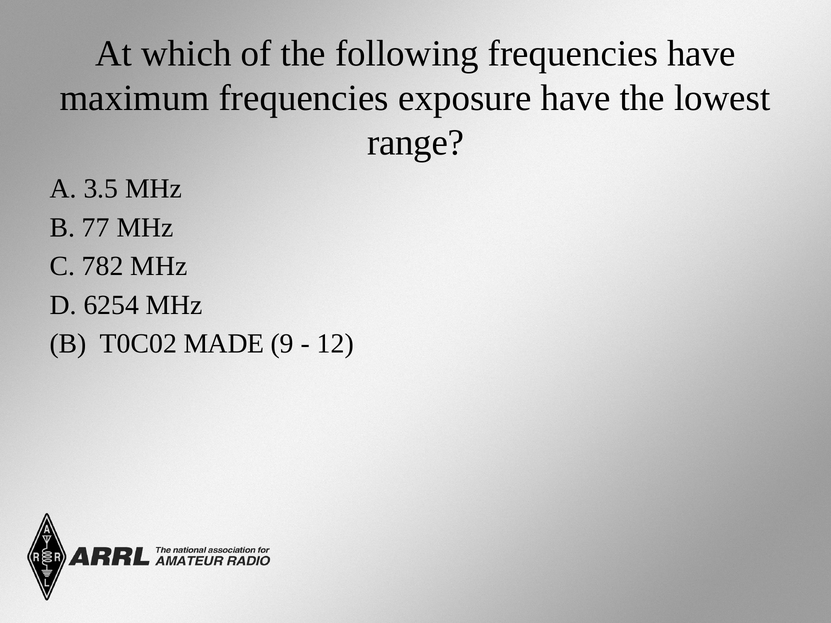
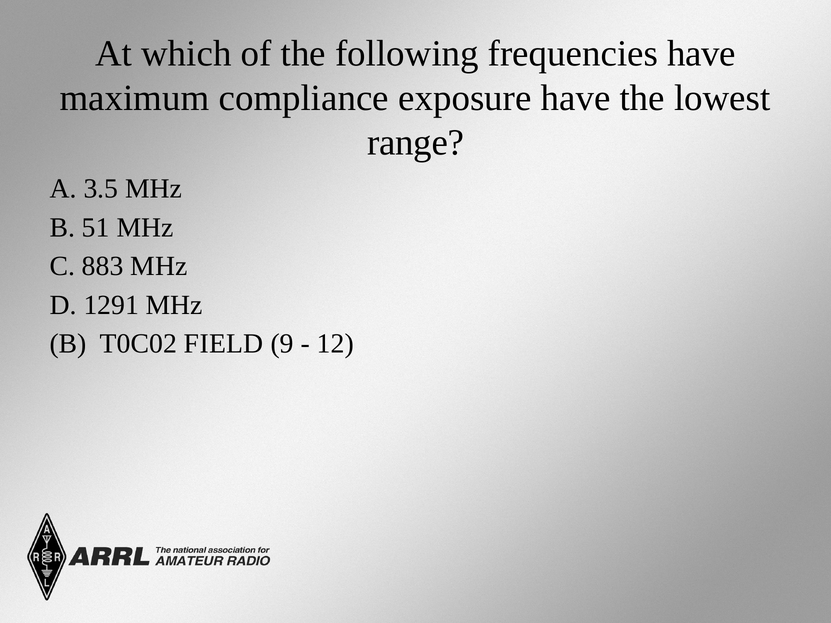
maximum frequencies: frequencies -> compliance (304, 98)
77: 77 -> 51 (96, 228)
782: 782 -> 883 (103, 266)
6254: 6254 -> 1291 (111, 305)
MADE: MADE -> FIELD (224, 344)
